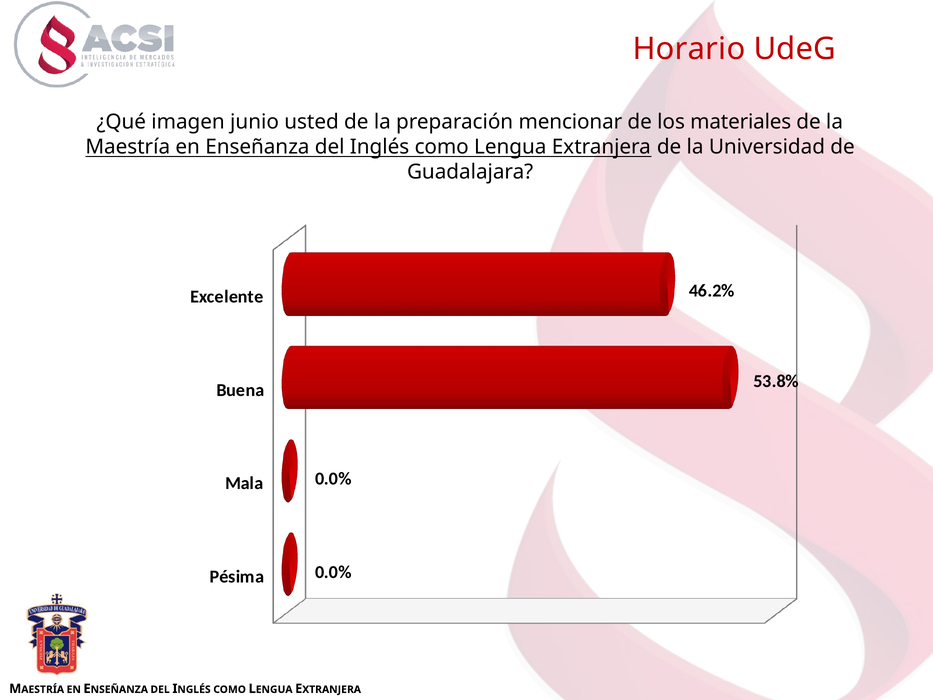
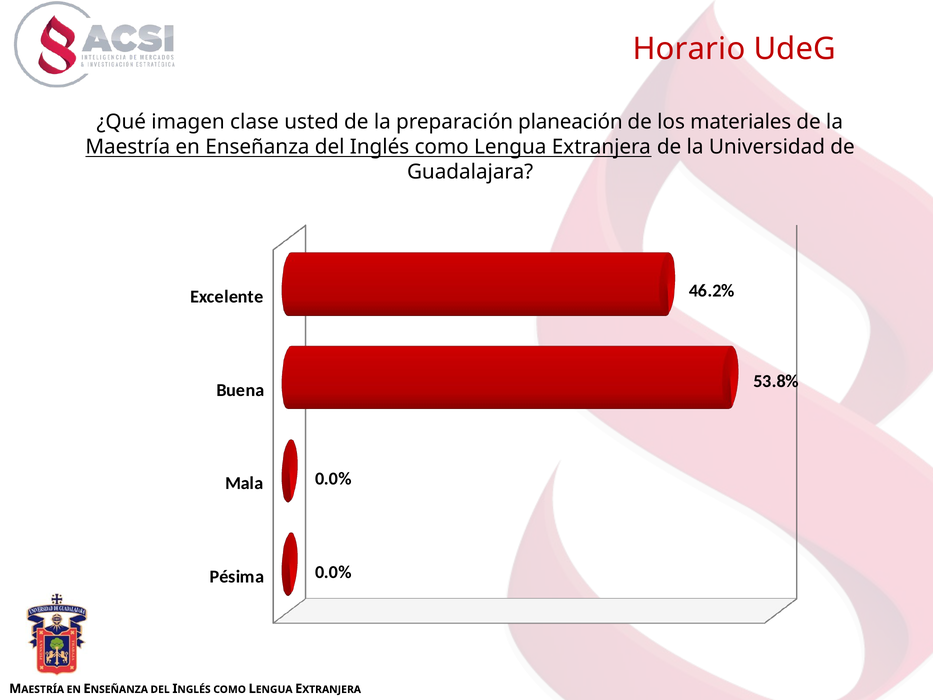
junio: junio -> clase (254, 122)
mencionar: mencionar -> planeación (570, 122)
